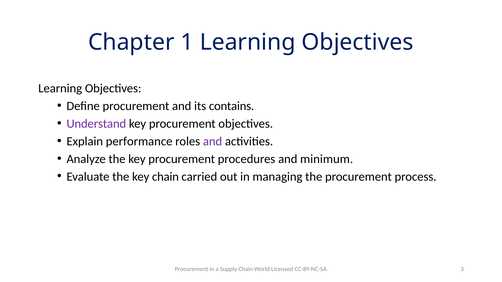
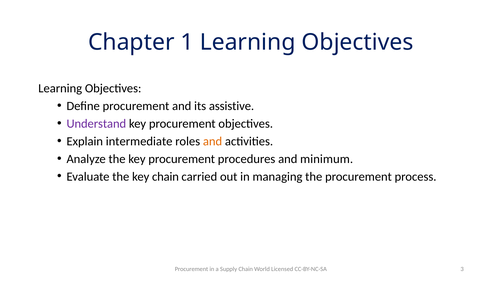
contains: contains -> assistive (232, 106)
performance: performance -> intermediate (139, 141)
and colour: purple -> orange (213, 141)
